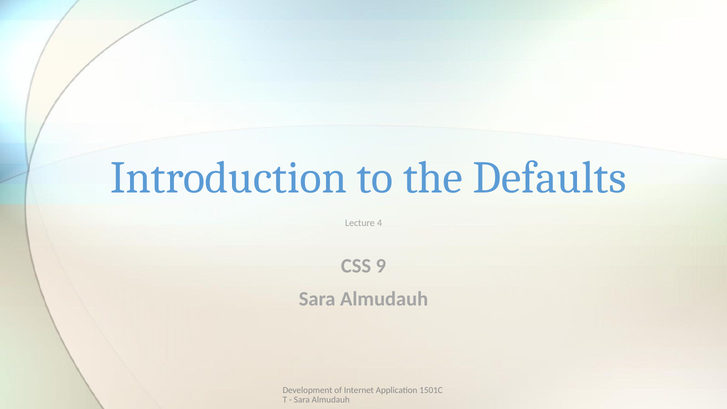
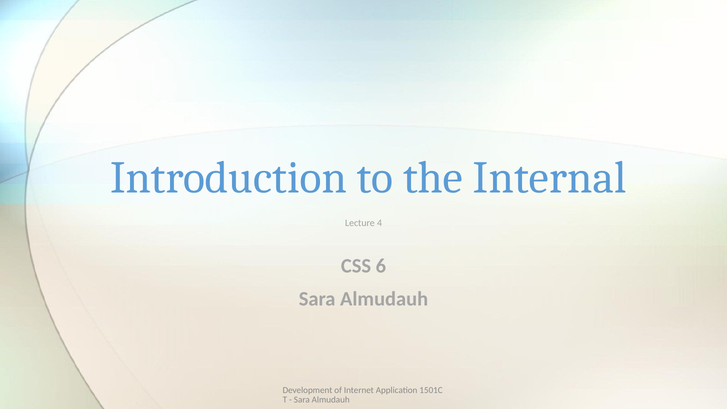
Defaults: Defaults -> Internal (550, 178)
9: 9 -> 6 (381, 266)
